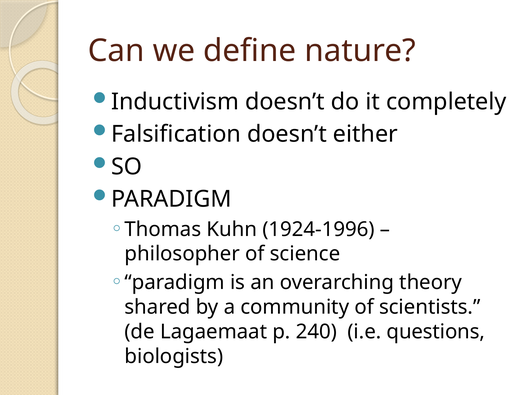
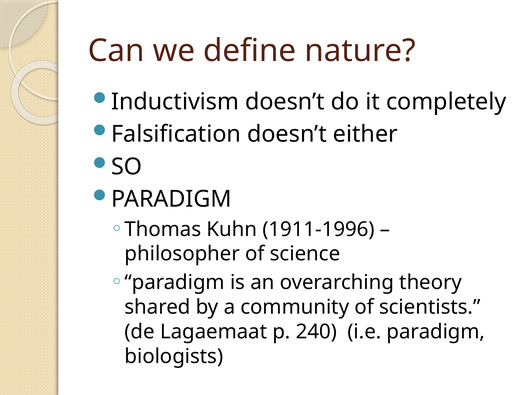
1924-1996: 1924-1996 -> 1911-1996 (319, 229)
i.e questions: questions -> paradigm (436, 331)
